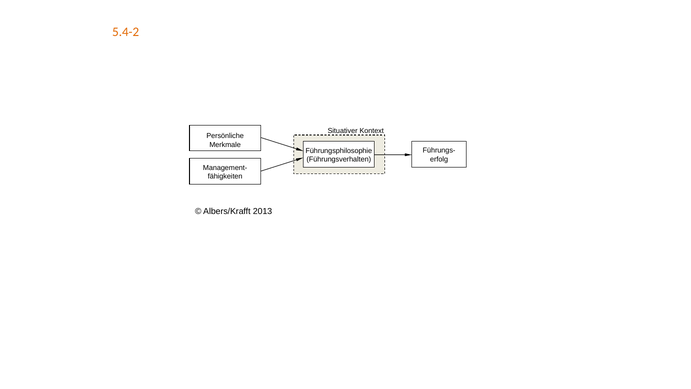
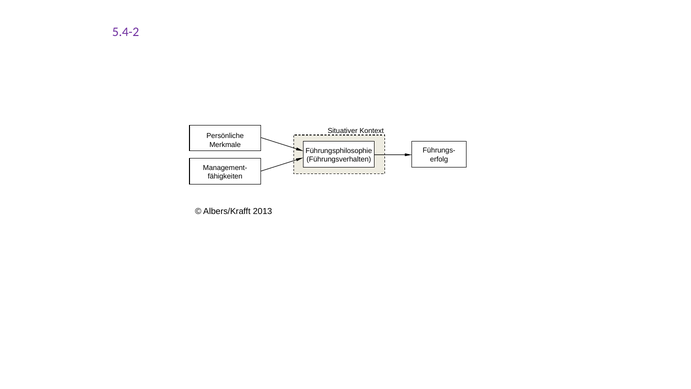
5.4-2 colour: orange -> purple (126, 32)
